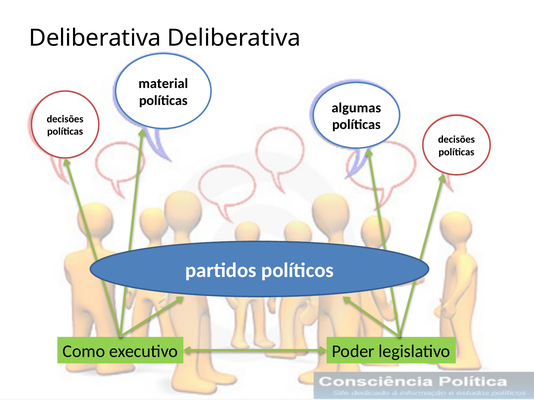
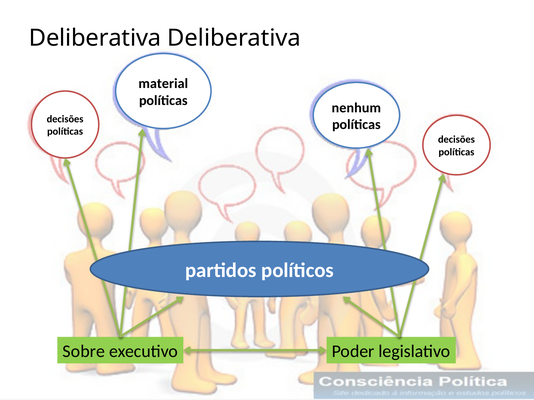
algumas: algumas -> nenhum (356, 108)
Como: Como -> Sobre (84, 352)
